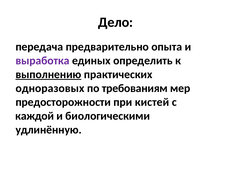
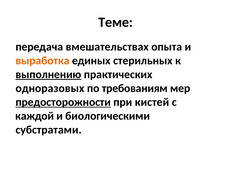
Дело: Дело -> Теме (116, 22)
предварительно: предварительно -> вмешательствах (107, 47)
выработка colour: purple -> orange (42, 61)
определить: определить -> стерильных (143, 61)
предосторожности underline: none -> present (63, 102)
удлинённую: удлинённую -> субстратами (49, 130)
